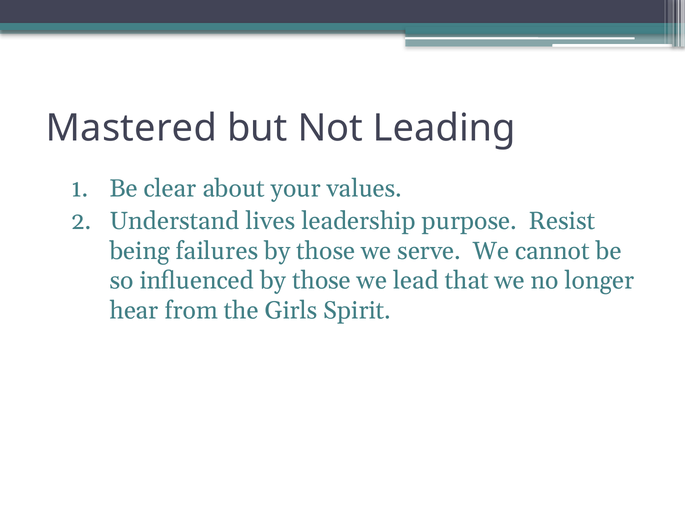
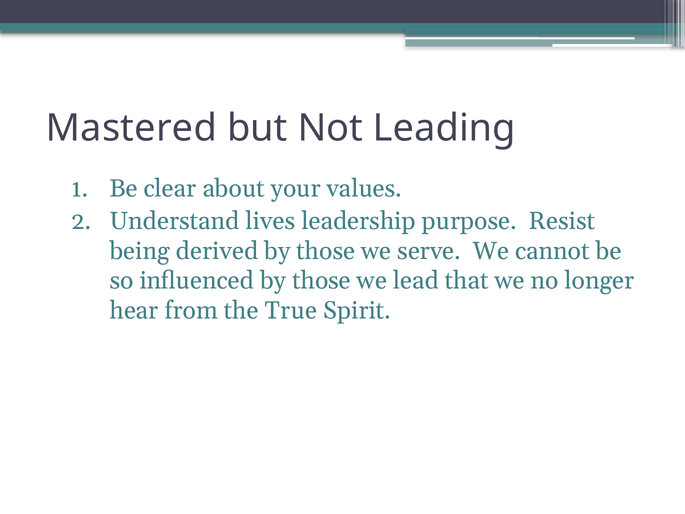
failures: failures -> derived (217, 251)
Girls: Girls -> True (291, 310)
